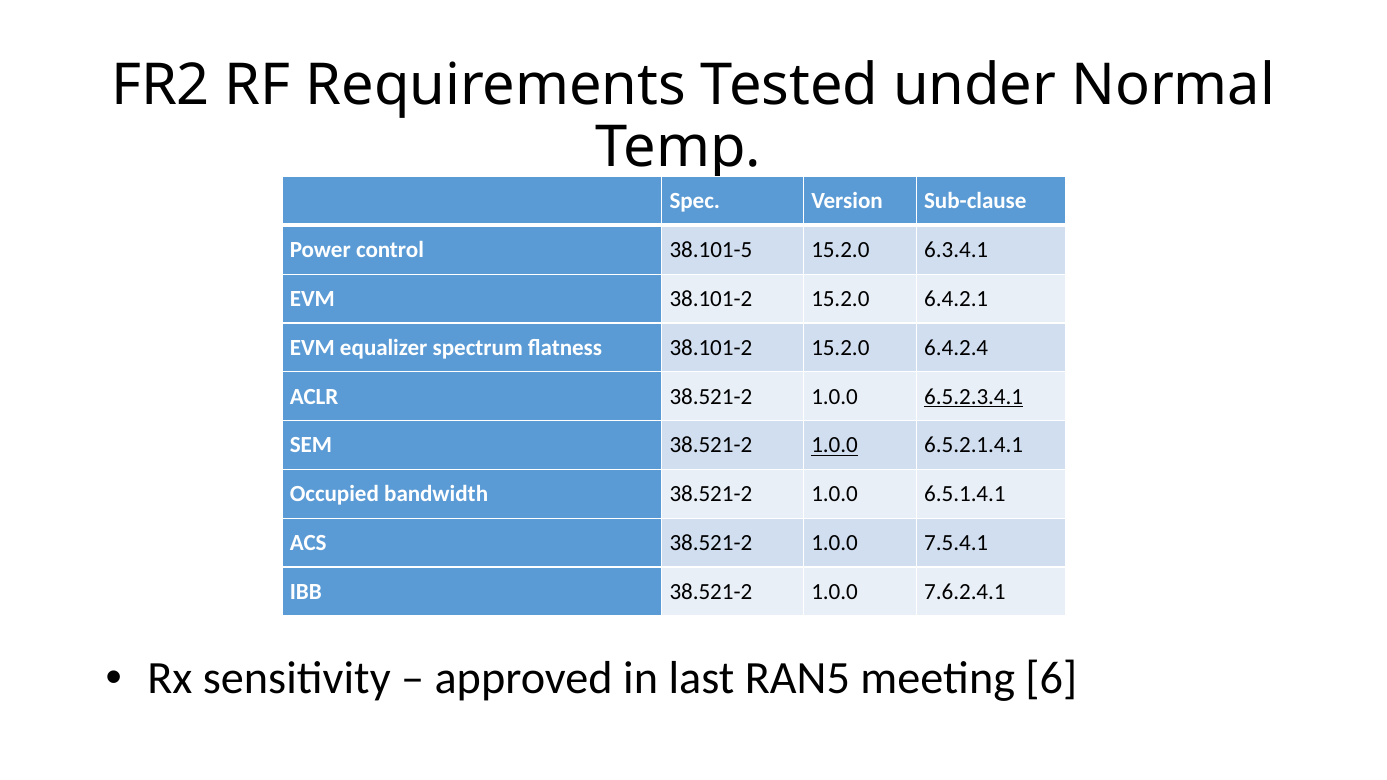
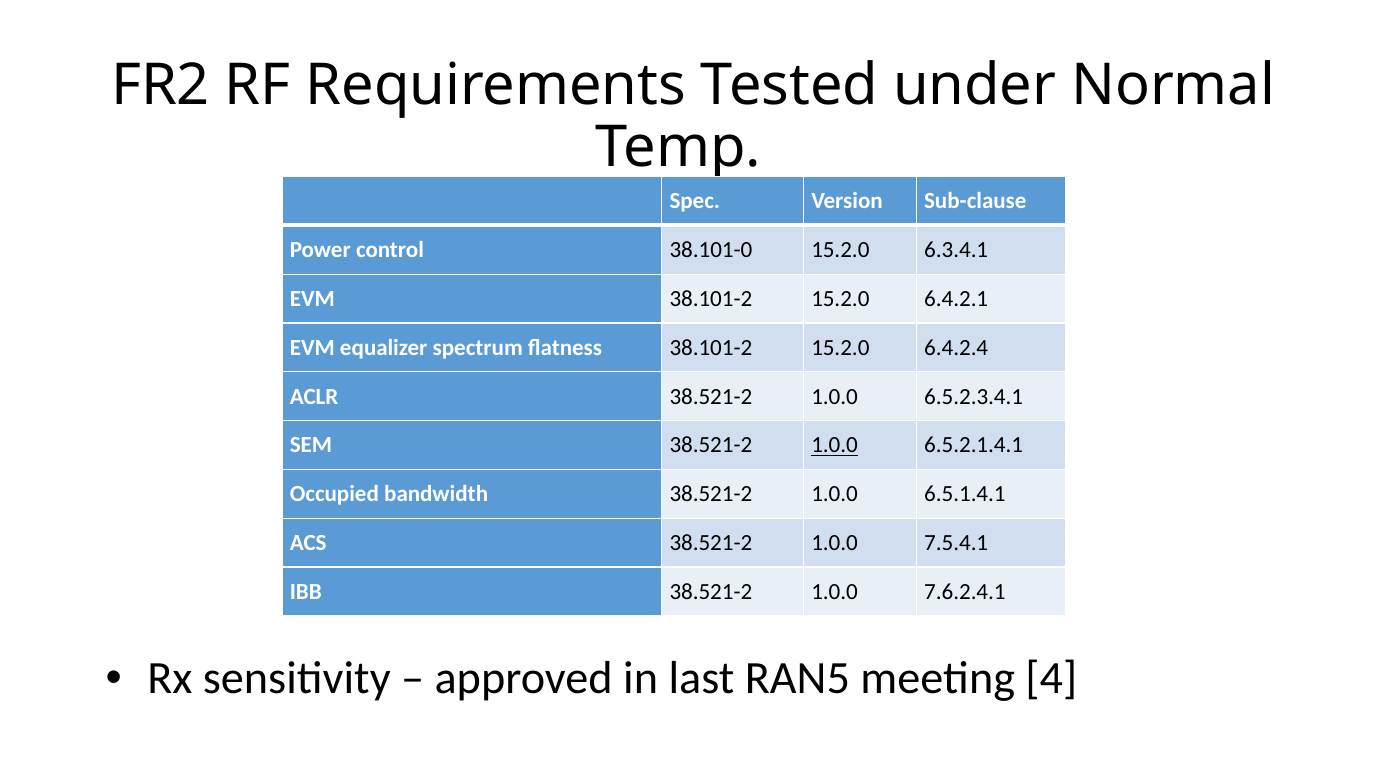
38.101-5: 38.101-5 -> 38.101-0 (711, 250)
6.5.2.3.4.1 underline: present -> none (974, 397)
6: 6 -> 4 (1051, 679)
